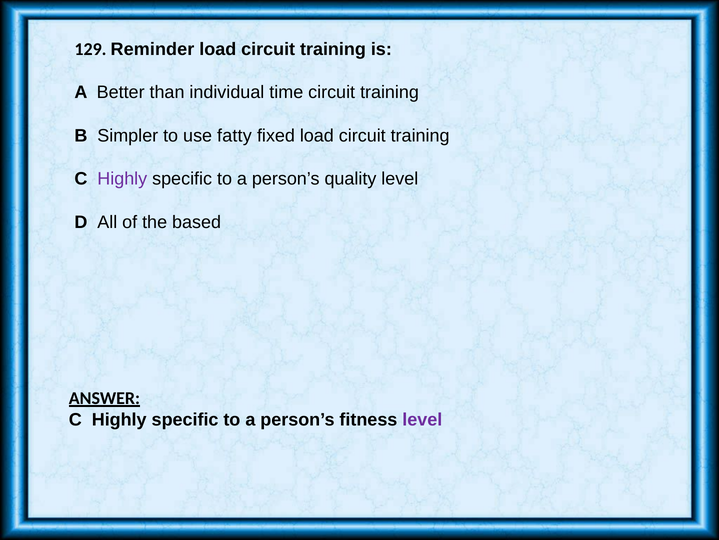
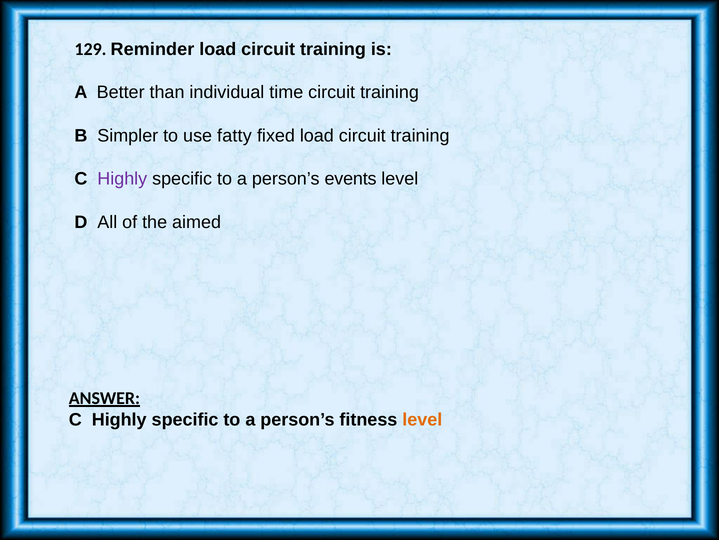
quality: quality -> events (351, 179)
based: based -> aimed (197, 222)
level colour: purple -> orange (422, 419)
